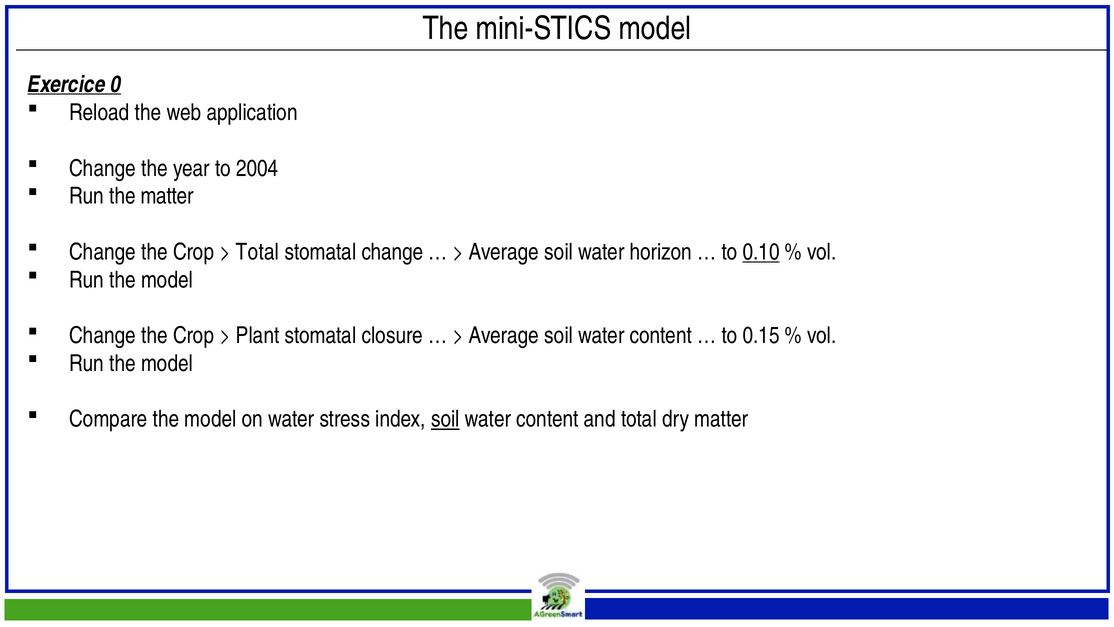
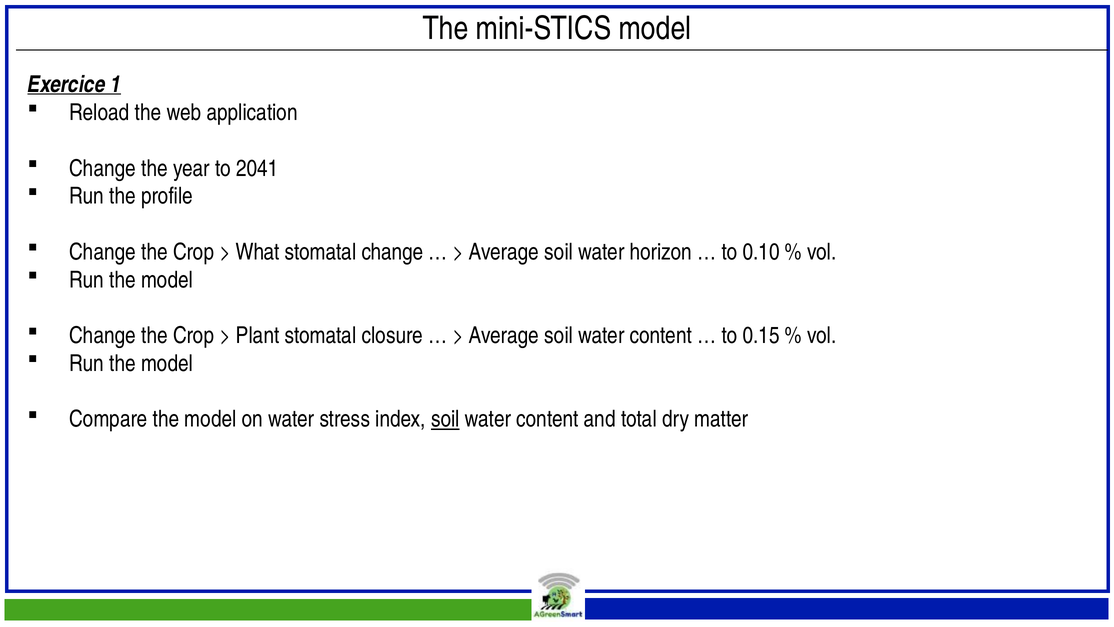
0: 0 -> 1 (116, 85)
2004: 2004 -> 2041 (257, 168)
the matter: matter -> profile (167, 196)
Total: Total -> What (258, 252)
0.10 underline: present -> none (761, 252)
